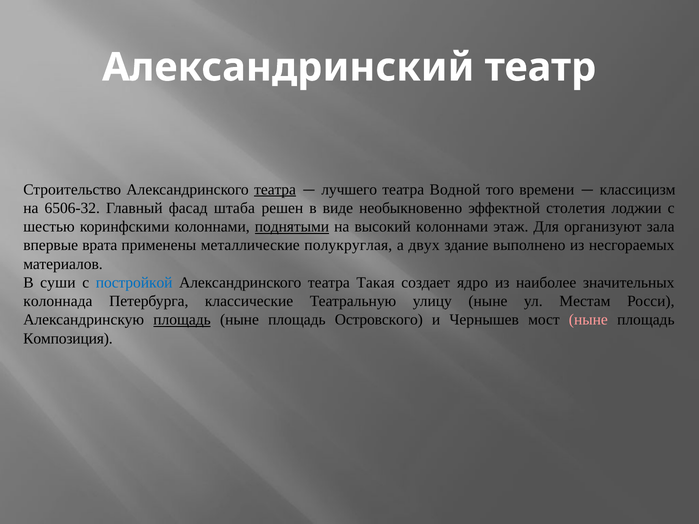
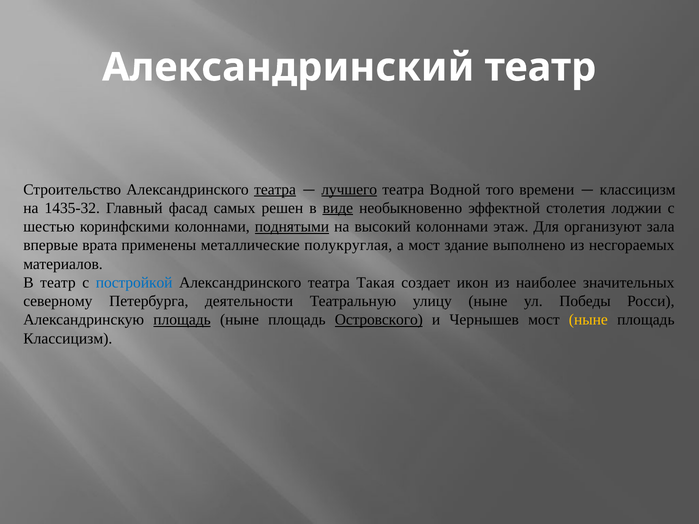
лучшего underline: none -> present (349, 189)
6506-32: 6506-32 -> 1435-32 (72, 208)
штаба: штаба -> самых (235, 208)
виде underline: none -> present (338, 208)
а двух: двух -> мост (424, 245)
В суши: суши -> театр (58, 283)
ядро: ядро -> икон (473, 283)
колоннада: колоннада -> северному (58, 301)
классические: классические -> деятельности (249, 301)
Местам: Местам -> Победы (585, 301)
Островского underline: none -> present (379, 320)
ныне colour: pink -> yellow (588, 320)
Композиция: Композиция -> Классицизм (68, 339)
